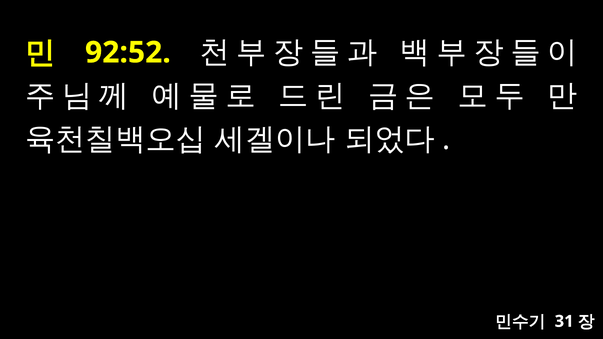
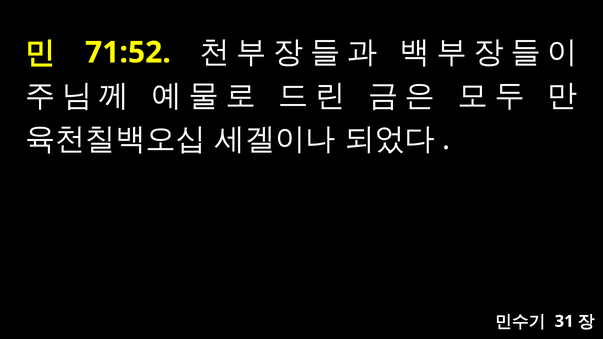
92:52: 92:52 -> 71:52 (128, 53)
